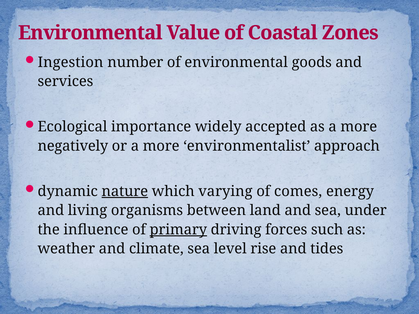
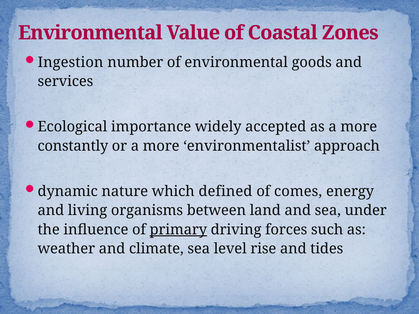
negatively: negatively -> constantly (73, 146)
nature underline: present -> none (125, 191)
varying: varying -> defined (225, 191)
